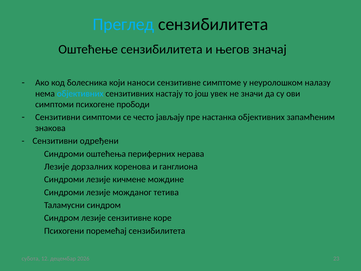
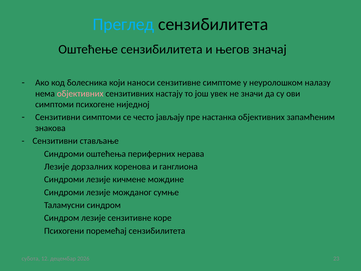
објективних colour: light blue -> pink (80, 93)
прободи: прободи -> ниједној (133, 104)
одређени: одређени -> стављање (99, 141)
тетива: тетива -> сумње (166, 192)
